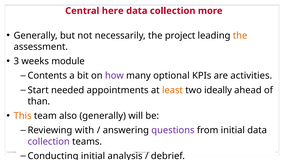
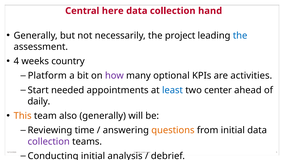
more: more -> hand (210, 11)
the colour: orange -> blue (240, 35)
3: 3 -> 4 (16, 61)
module: module -> country (68, 61)
Contents: Contents -> Platform (47, 76)
least colour: orange -> blue (172, 90)
ideally: ideally -> center (218, 90)
than: than -> daily (39, 101)
with: with -> time (85, 130)
questions colour: purple -> orange (173, 130)
